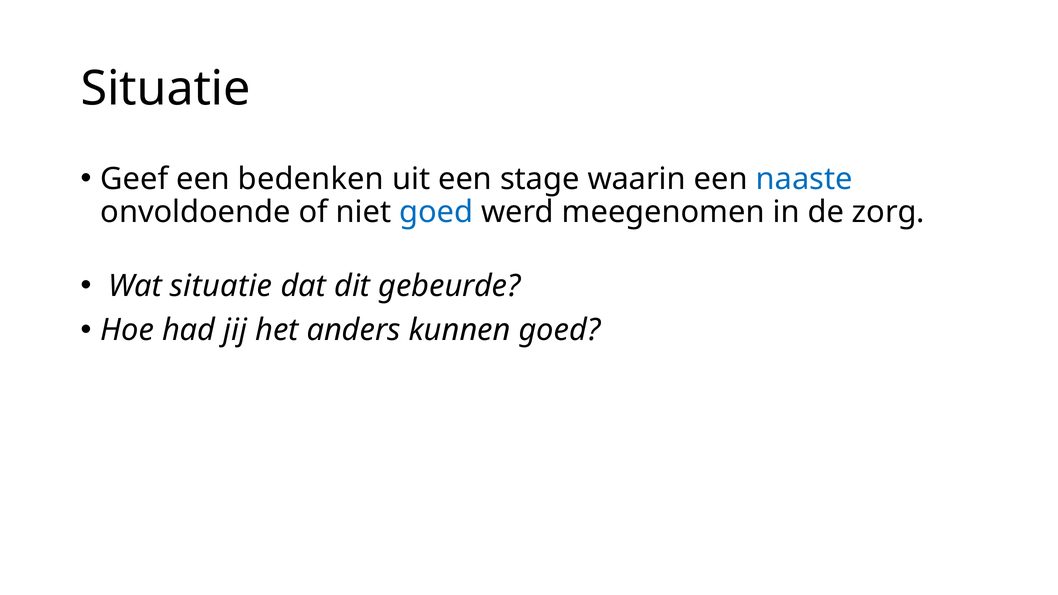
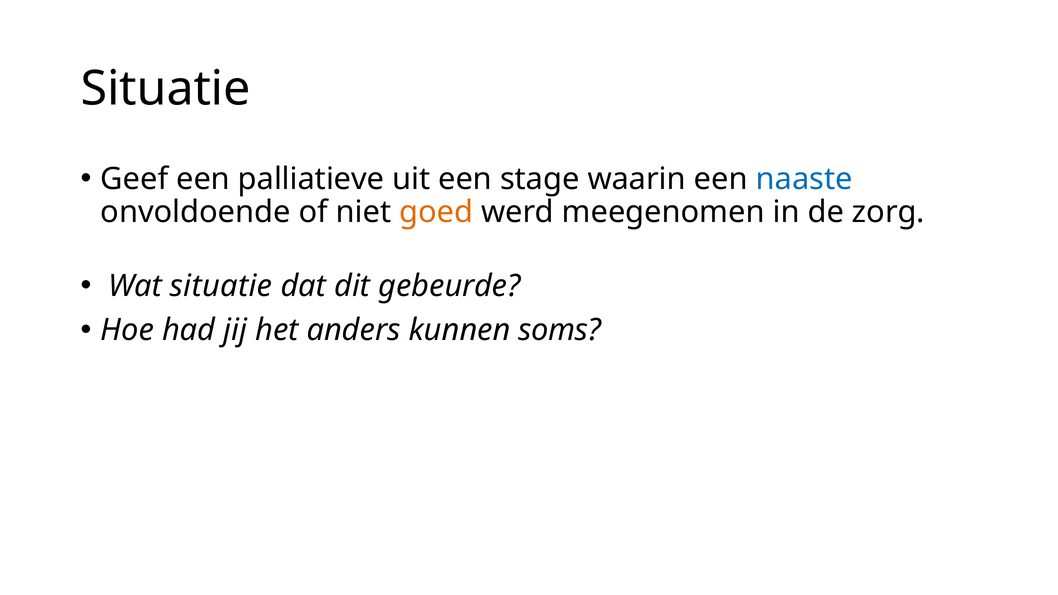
bedenken: bedenken -> palliatieve (311, 179)
goed colour: blue -> orange (436, 212)
kunnen goed: goed -> soms (560, 330)
